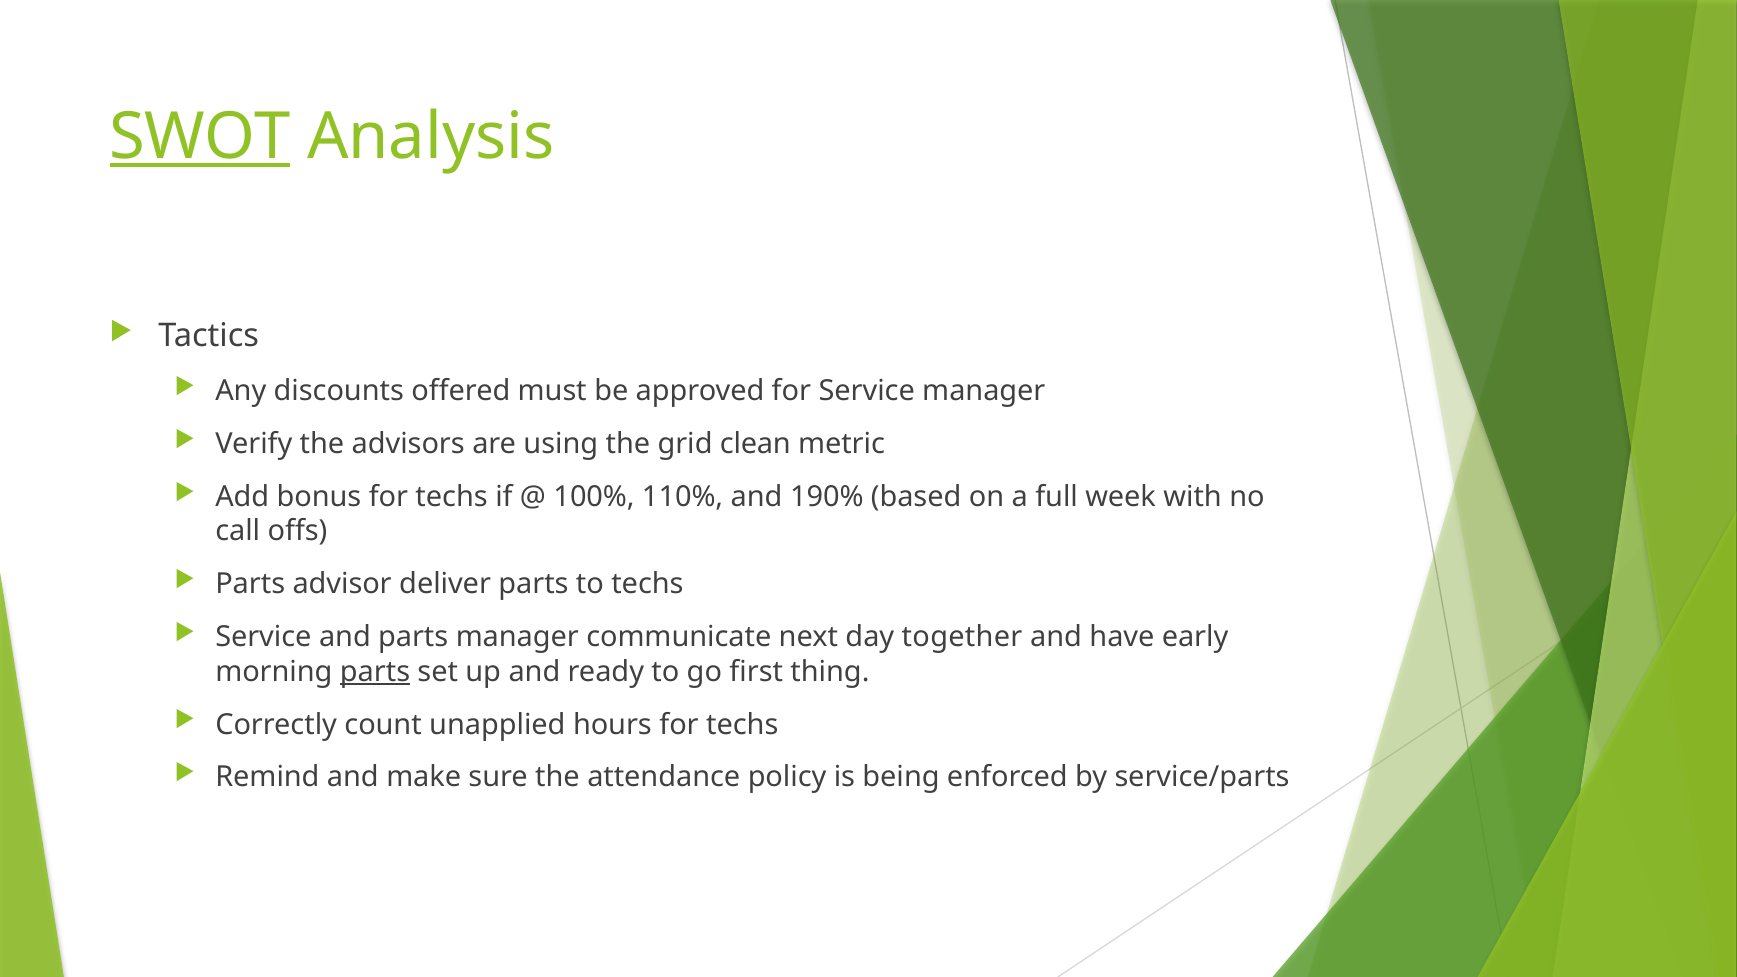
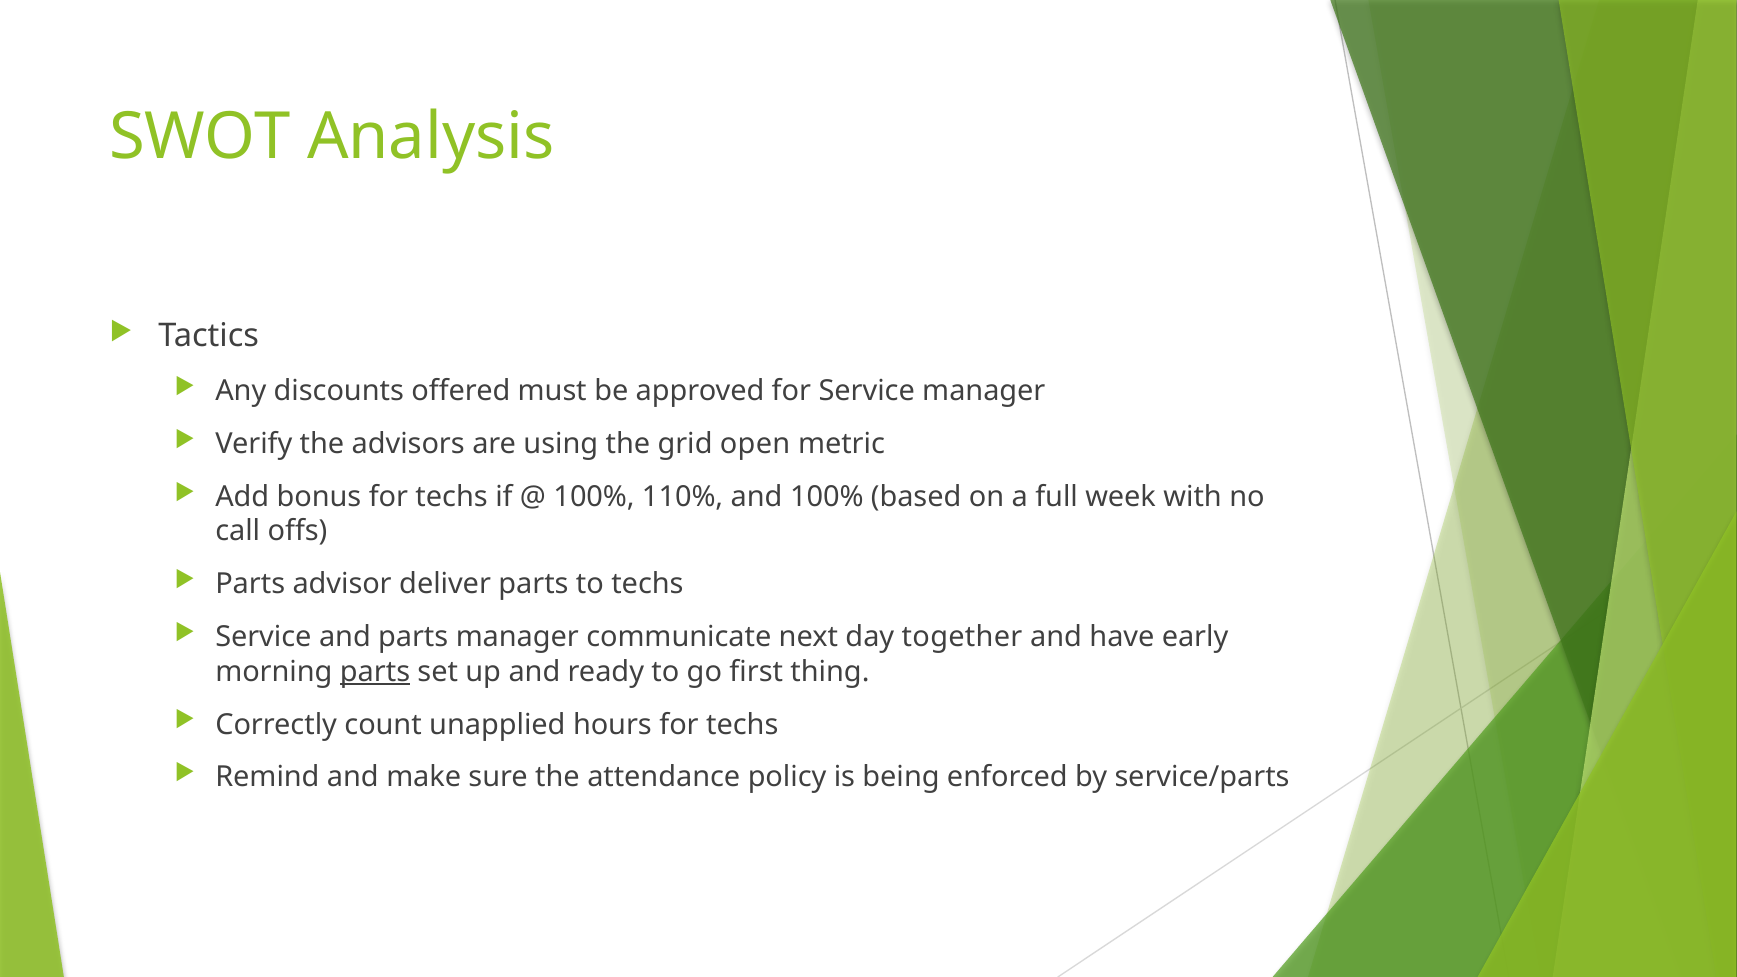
SWOT underline: present -> none (200, 137)
clean: clean -> open (755, 444)
and 190%: 190% -> 100% (827, 497)
